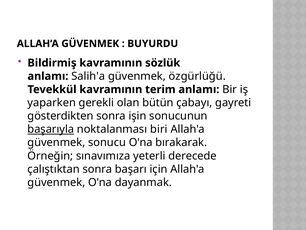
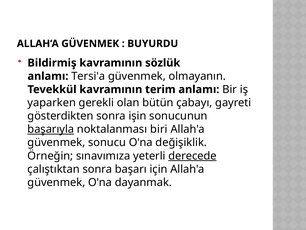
Salih'a: Salih'a -> Tersi'a (88, 76)
özgürlüğü: özgürlüğü -> olmayanın (197, 76)
bırakarak: bırakarak -> değişiklik (181, 142)
derecede underline: none -> present (192, 156)
